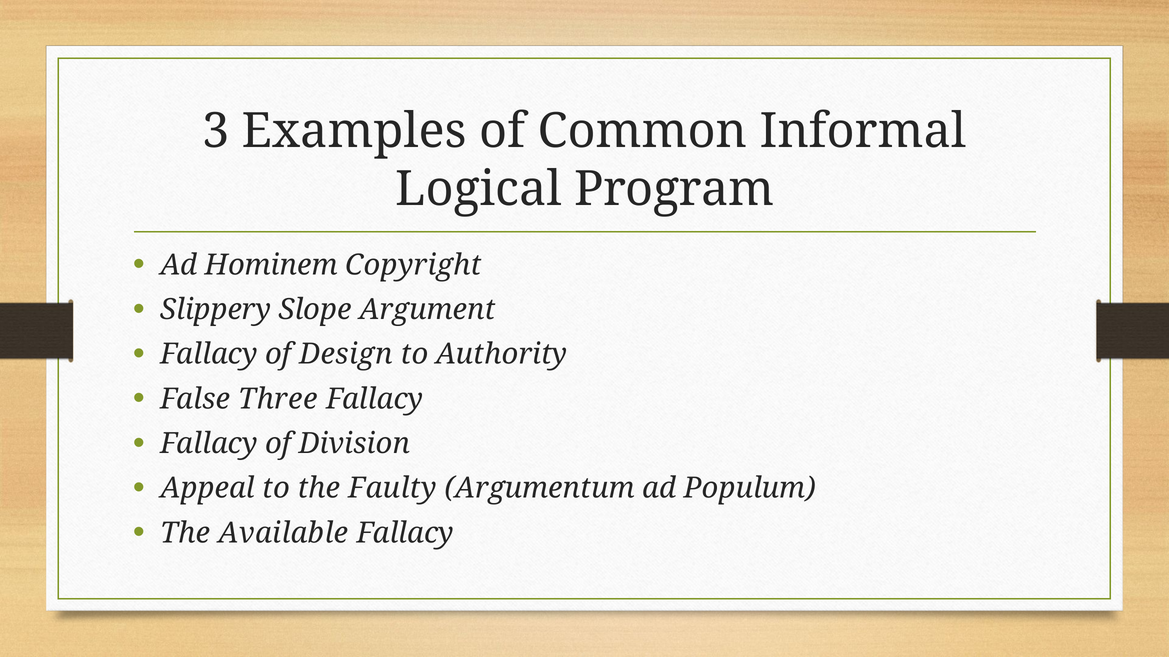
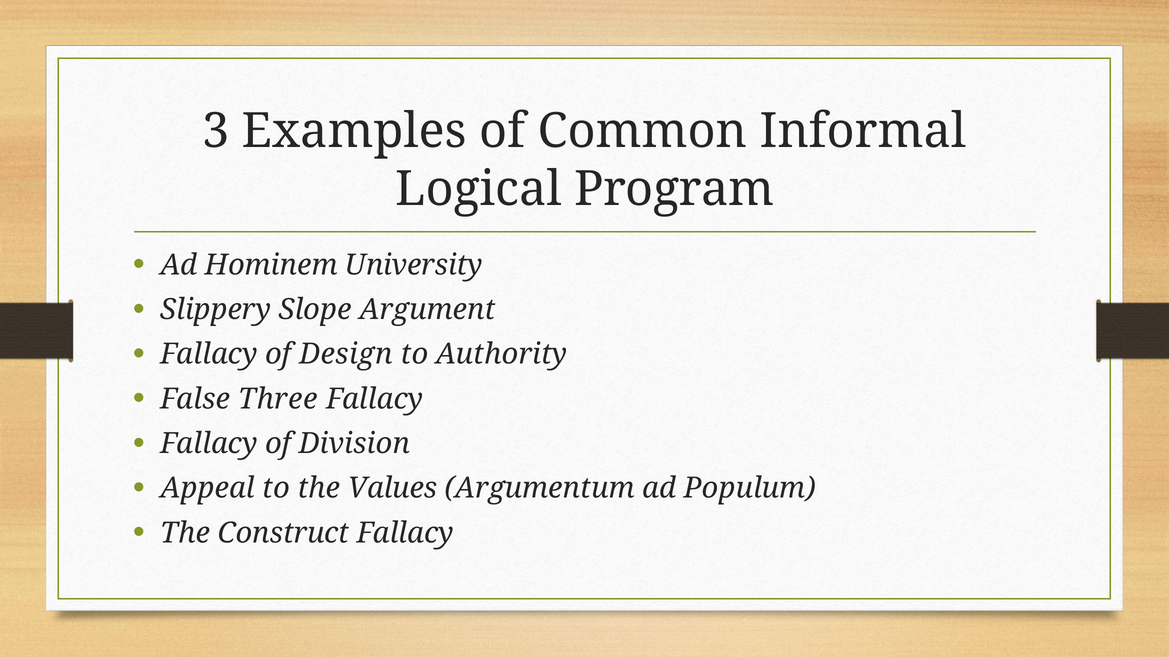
Copyright: Copyright -> University (414, 265)
Faulty: Faulty -> Values (393, 489)
Available: Available -> Construct (283, 533)
